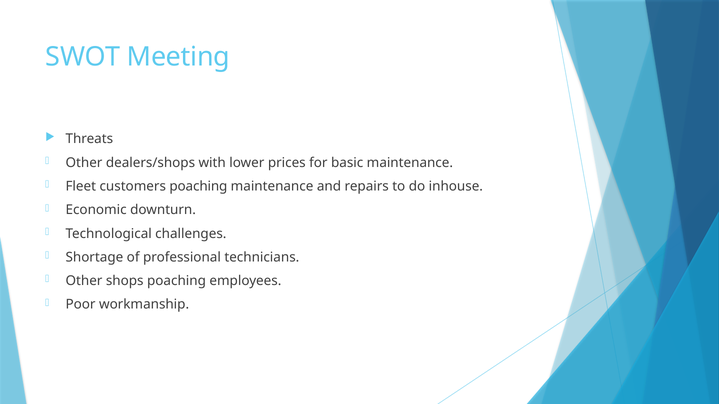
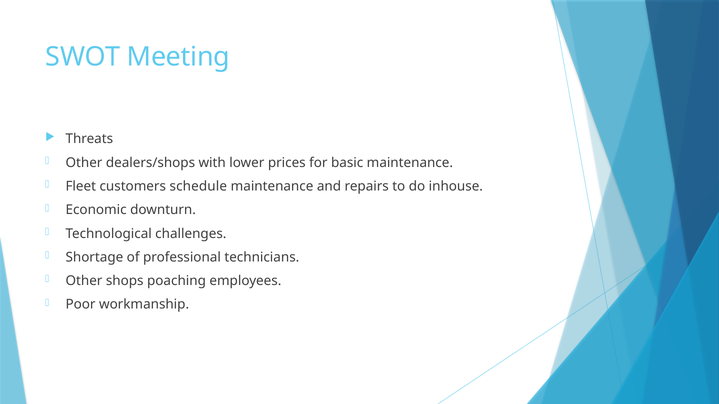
customers poaching: poaching -> schedule (198, 186)
